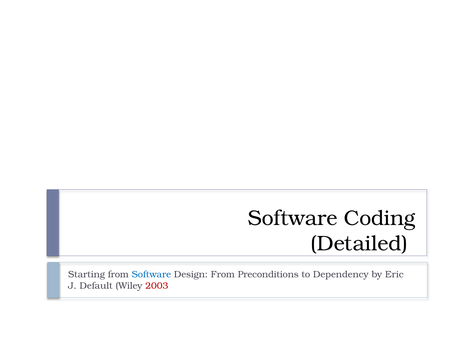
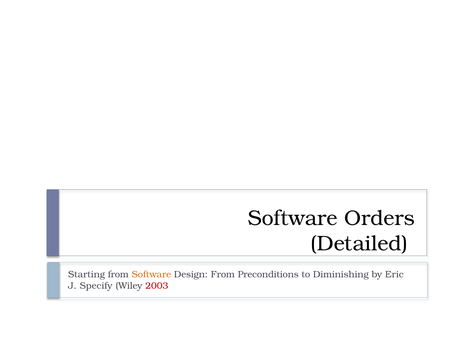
Coding: Coding -> Orders (379, 218)
Software colour: blue -> orange (151, 275)
Dependency: Dependency -> Diminishing (341, 275)
Default: Default -> Specify (96, 286)
